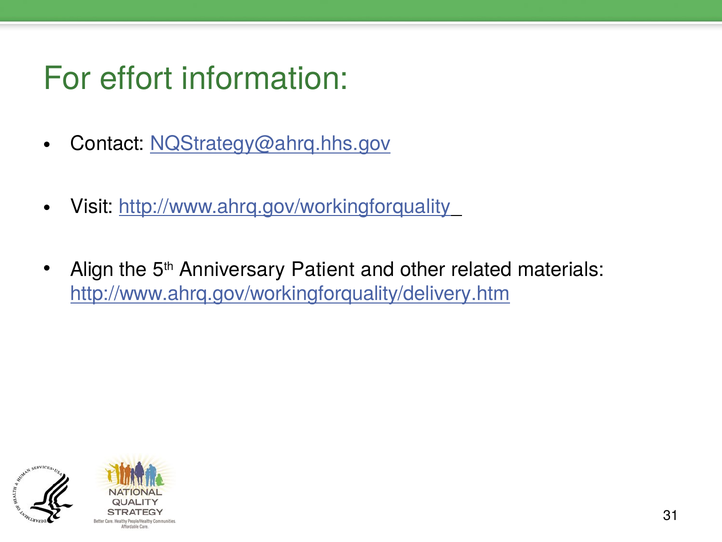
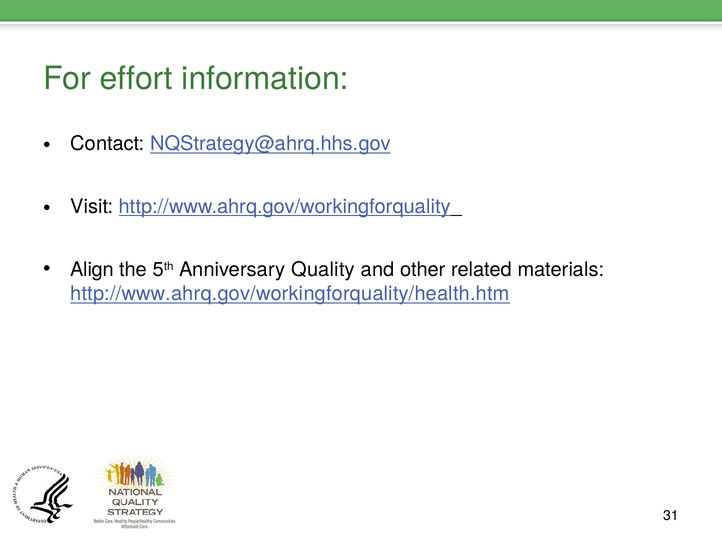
Patient: Patient -> Quality (323, 269)
http://www.ahrq.gov/workingforquality/delivery.htm: http://www.ahrq.gov/workingforquality/delivery.htm -> http://www.ahrq.gov/workingforquality/health.htm (290, 293)
